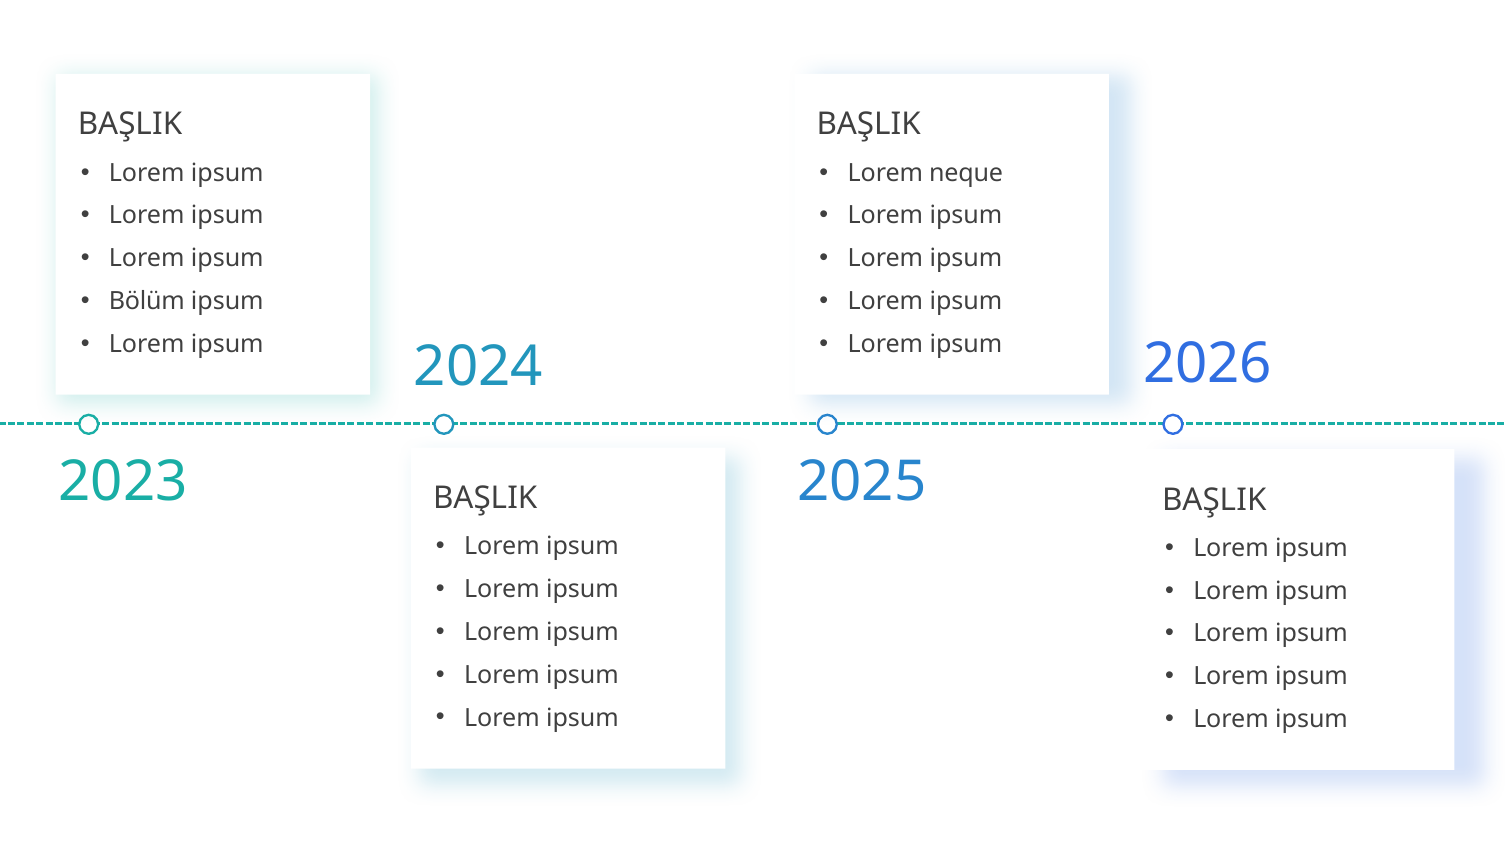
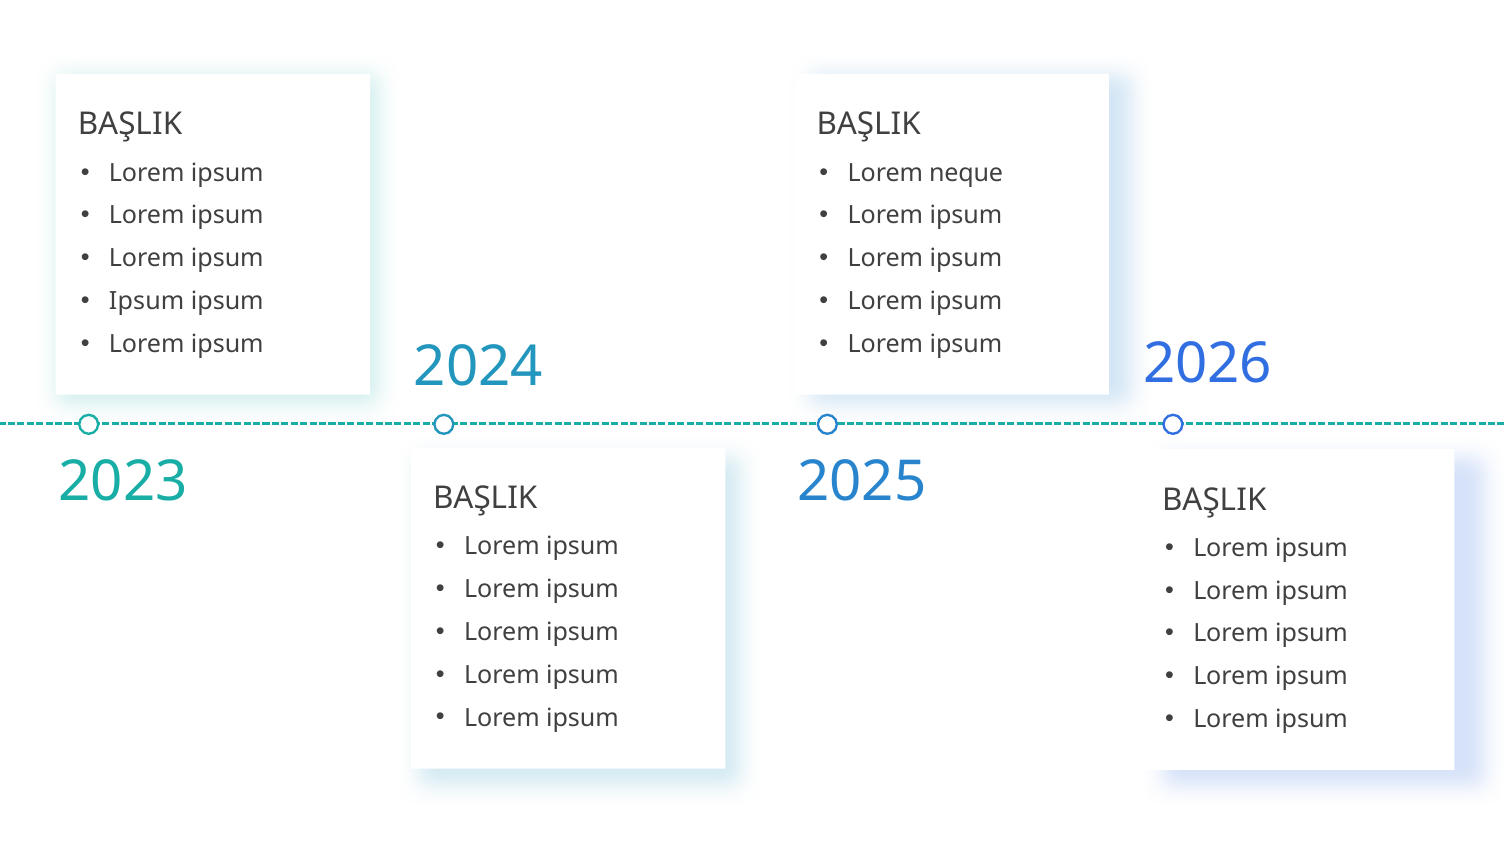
Bölüm: Bölüm -> Ipsum (147, 301)
